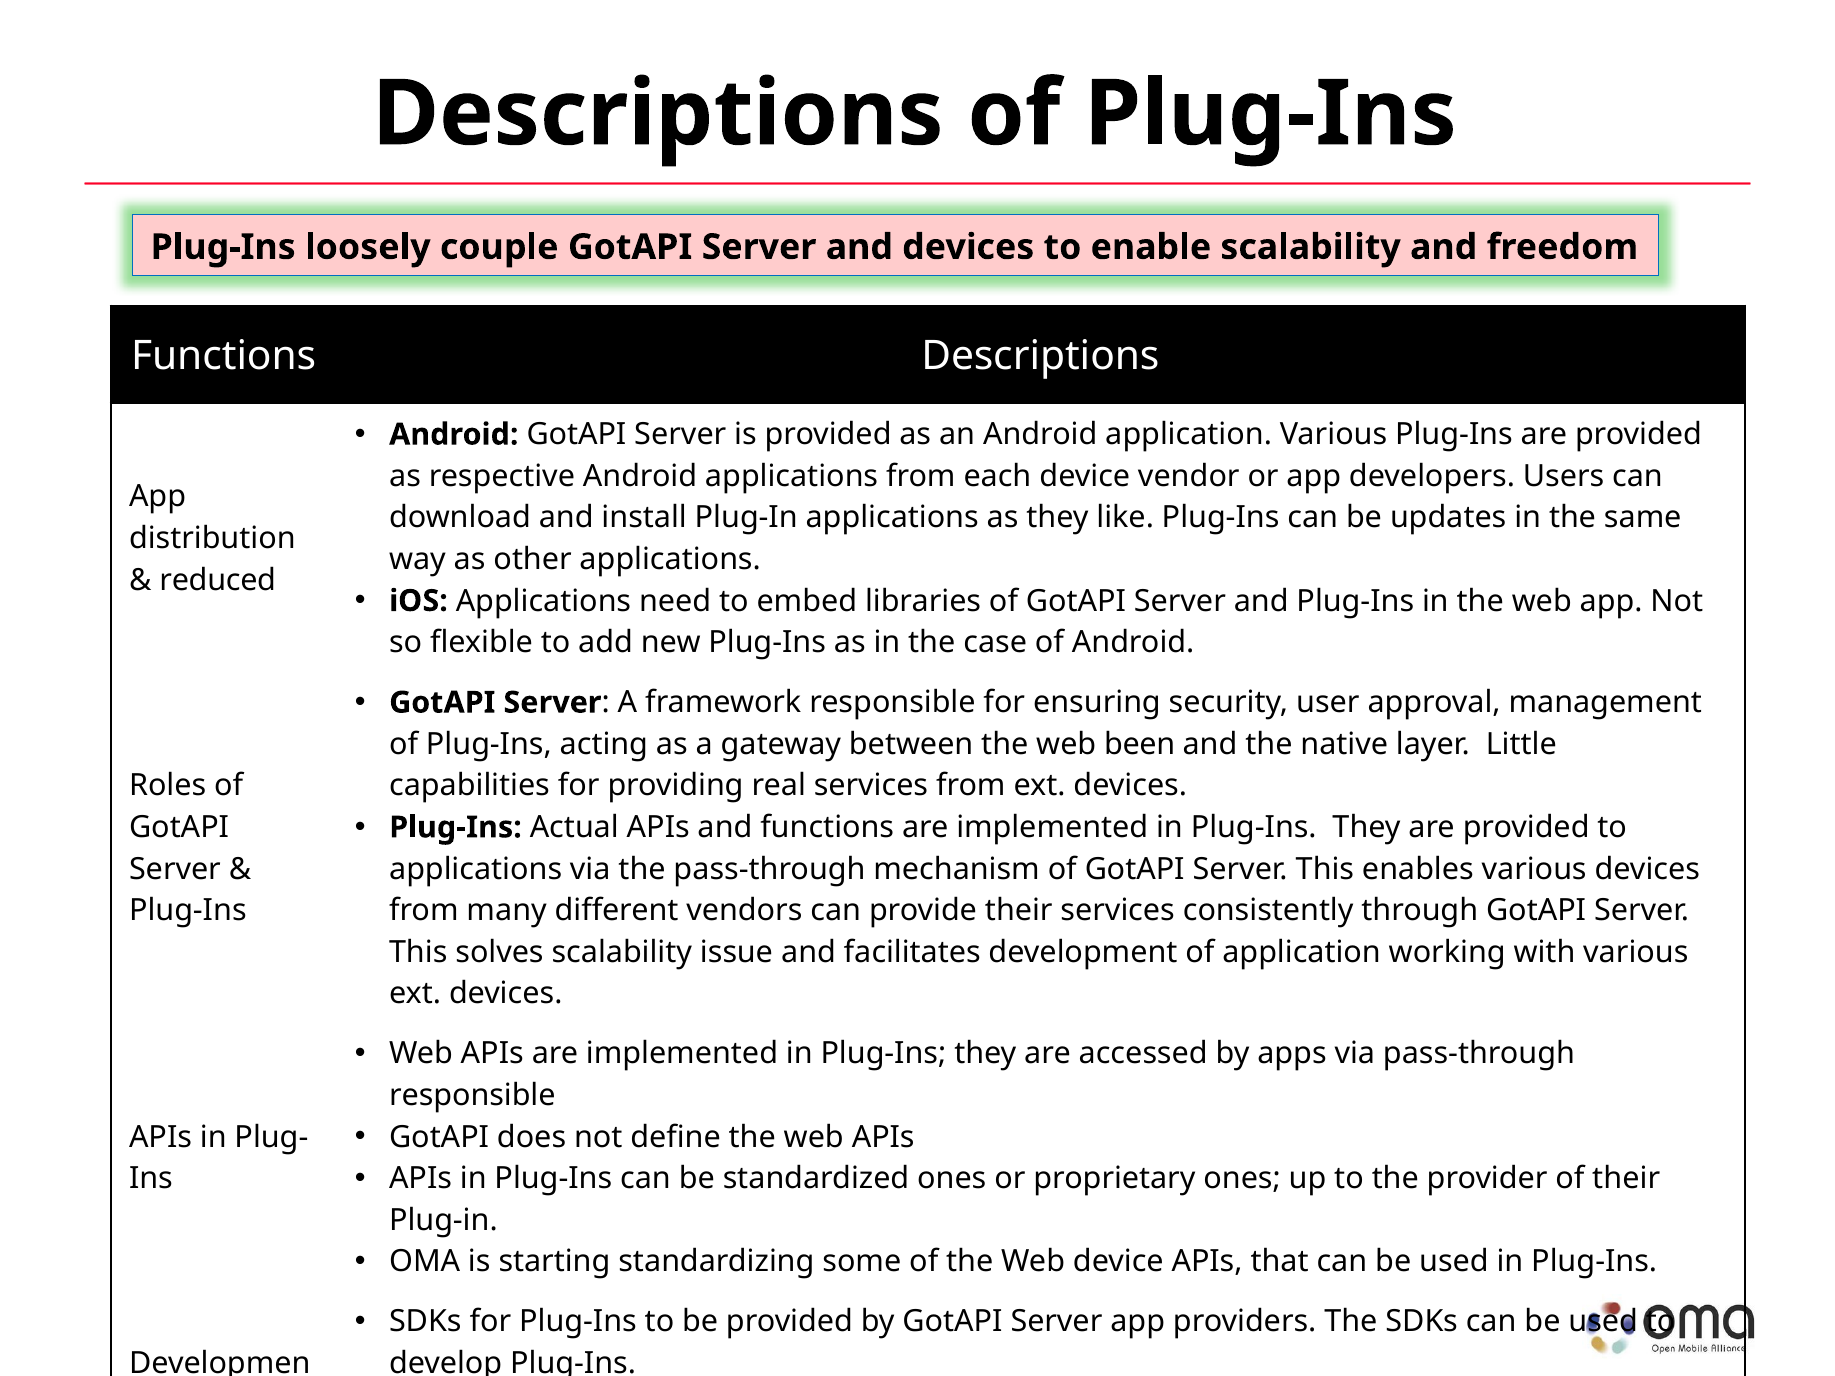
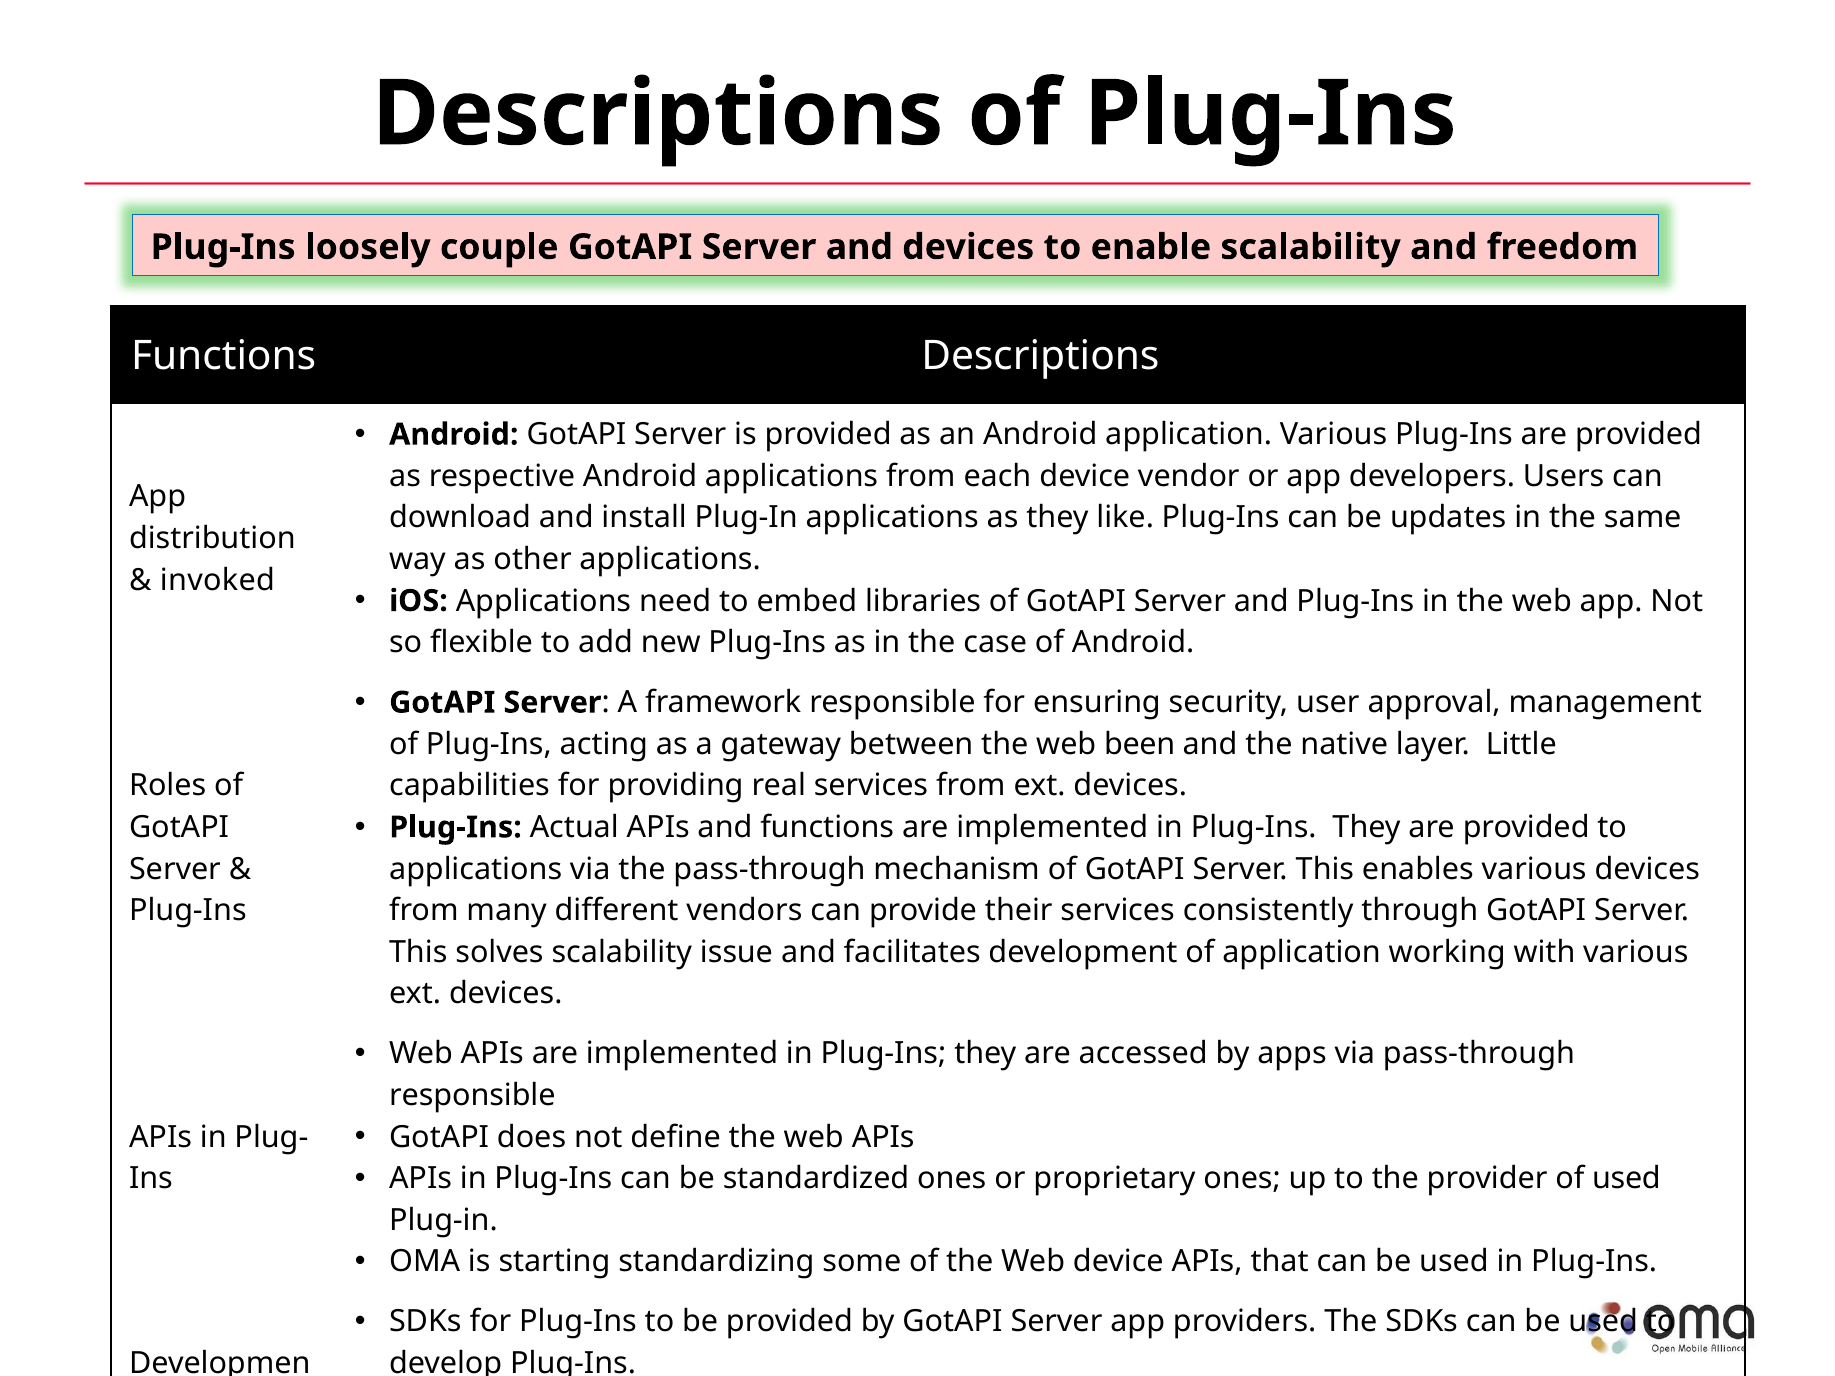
reduced: reduced -> invoked (217, 580)
of their: their -> used (1626, 1179)
